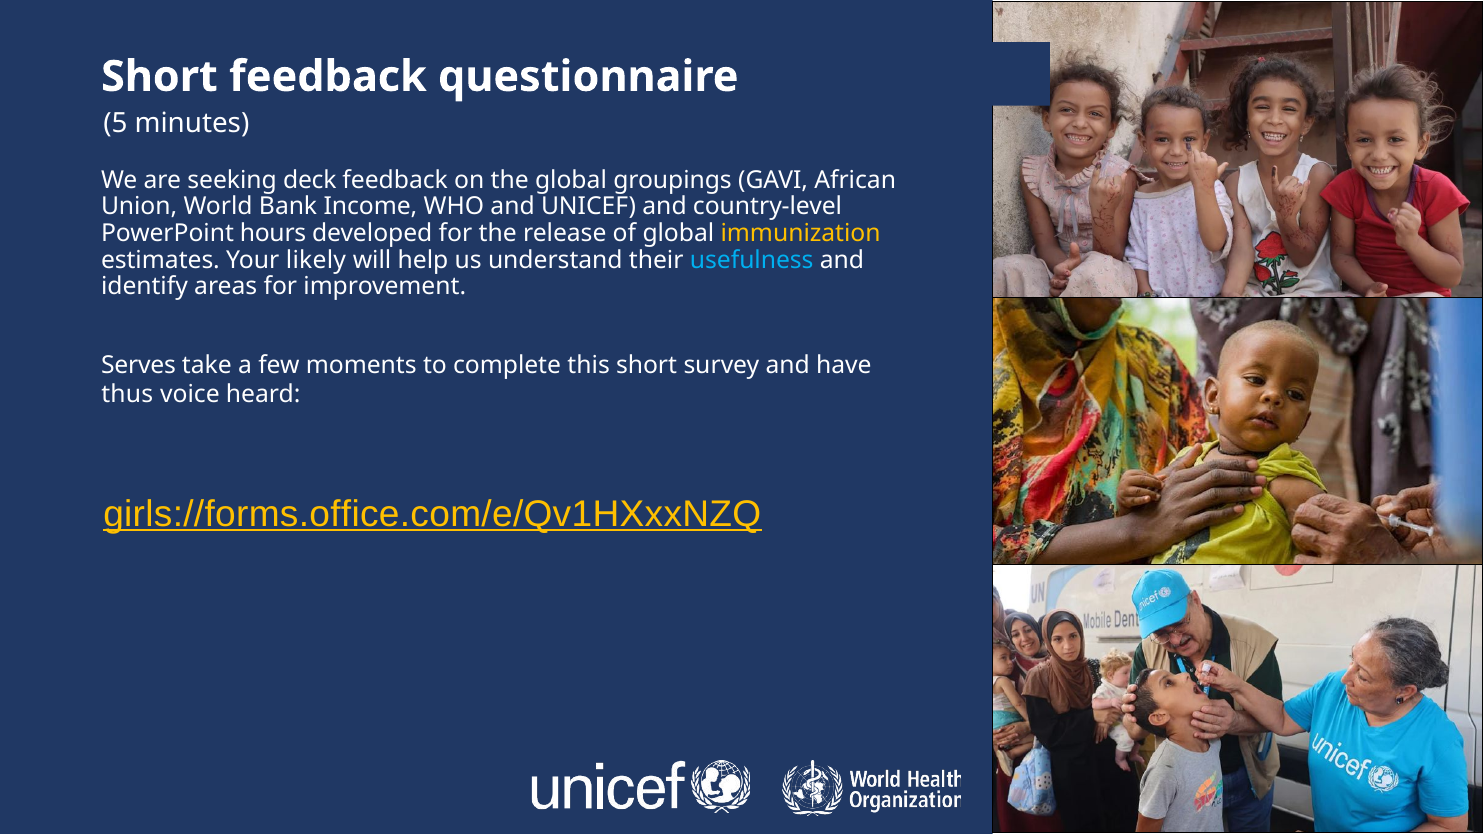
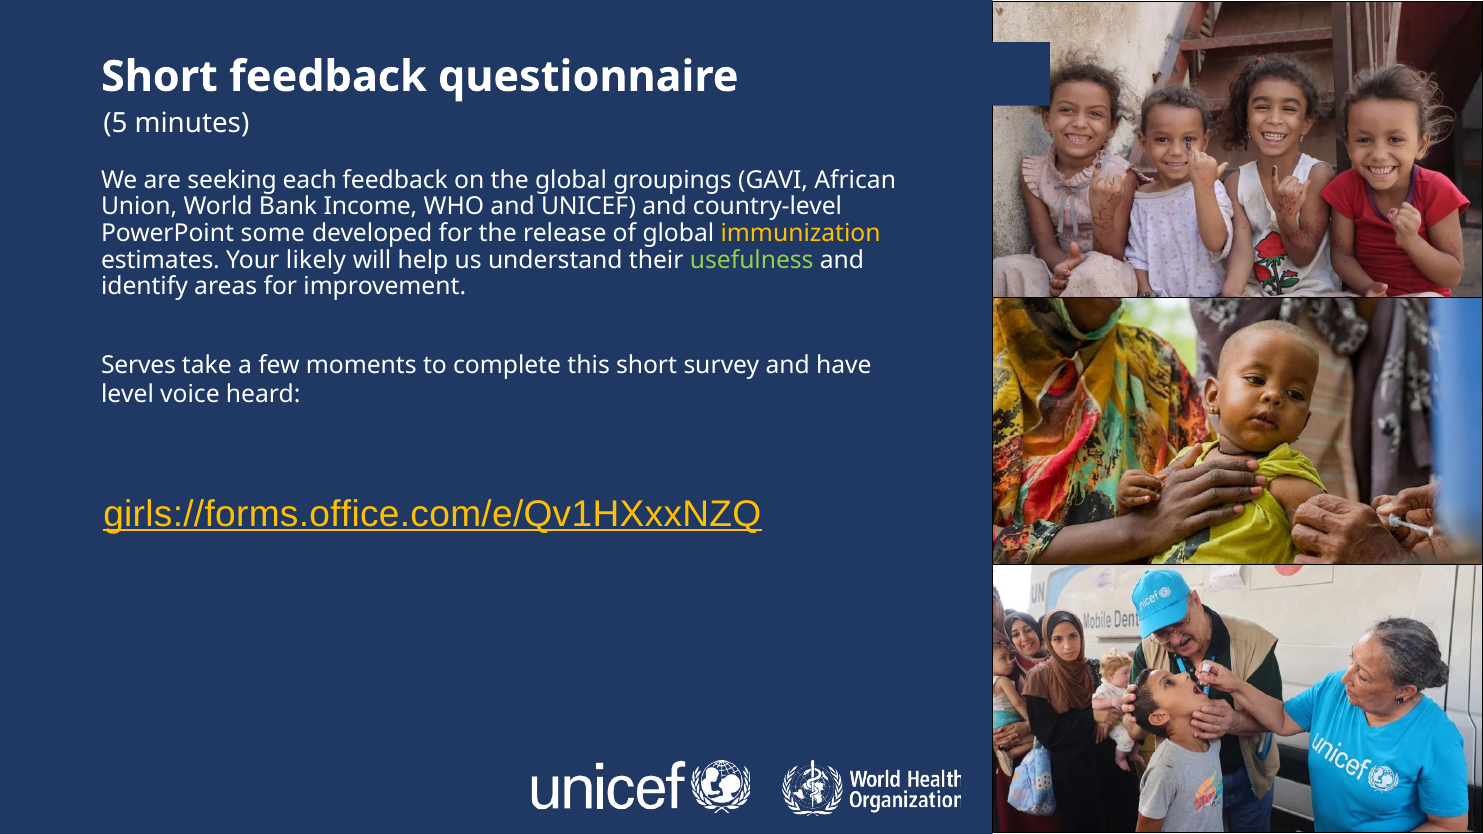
deck: deck -> each (310, 180)
hours: hours -> some (273, 233)
usefulness colour: light blue -> light green (752, 260)
thus: thus -> level (127, 395)
